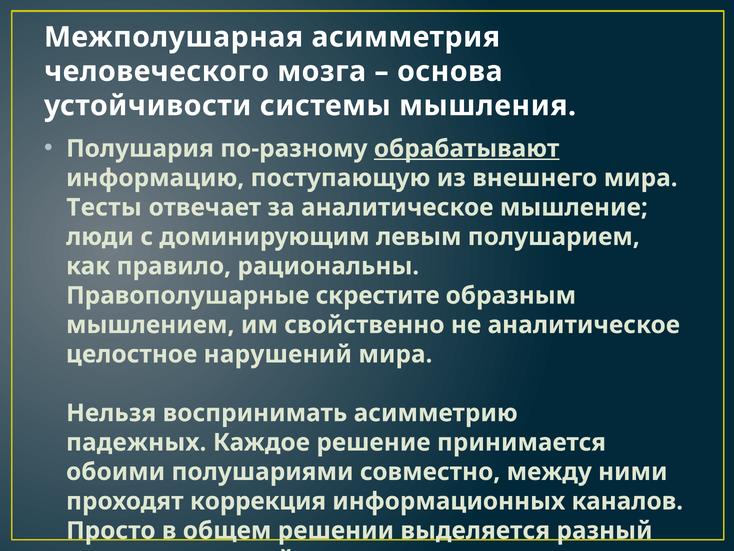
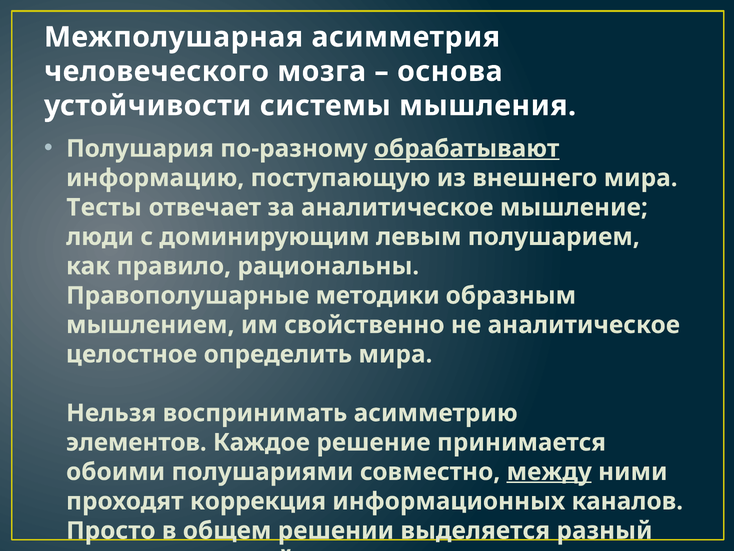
скрестите: скрестите -> методики (378, 295)
нарушений: нарушений -> определить (278, 354)
падежных: падежных -> элементов (136, 442)
между underline: none -> present (549, 471)
